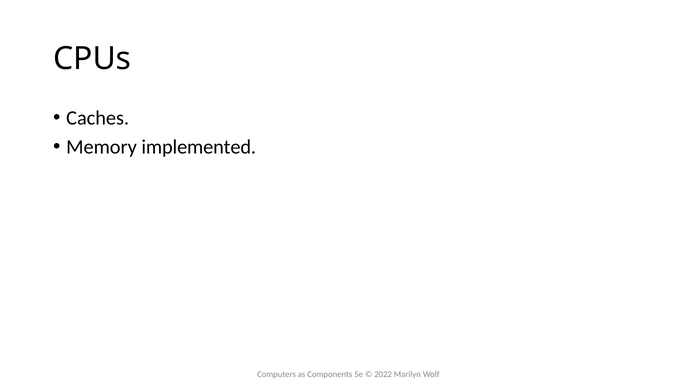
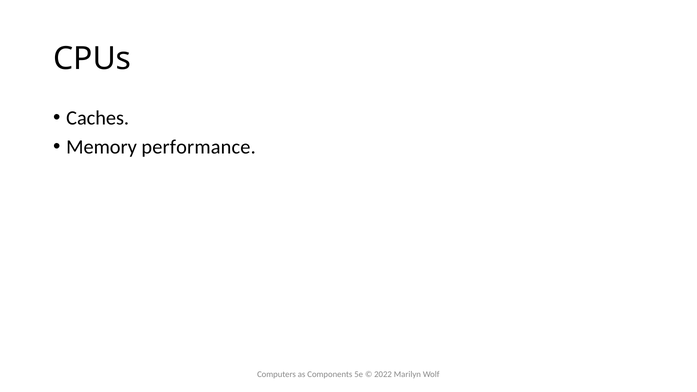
implemented: implemented -> performance (199, 147)
